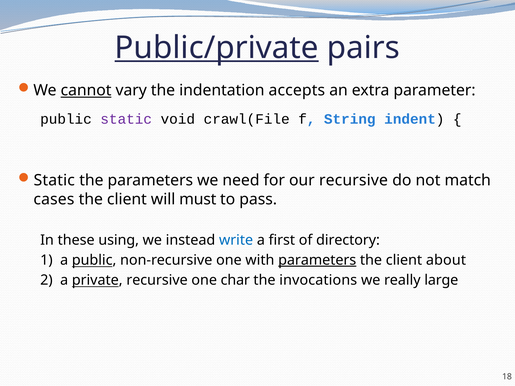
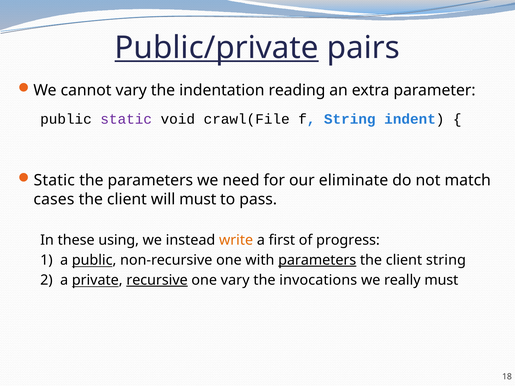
cannot underline: present -> none (86, 90)
accepts: accepts -> reading (297, 90)
our recursive: recursive -> eliminate (354, 180)
write colour: blue -> orange (236, 240)
directory: directory -> progress (348, 240)
client about: about -> string (446, 260)
recursive underline: none -> present (157, 280)
one char: char -> vary (235, 280)
really large: large -> must (441, 280)
